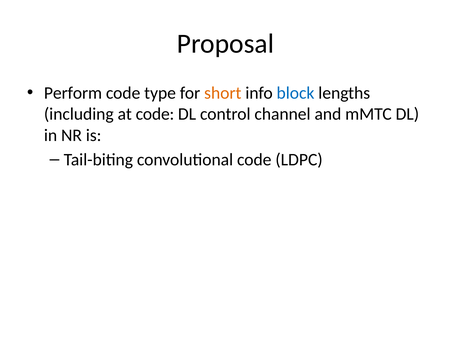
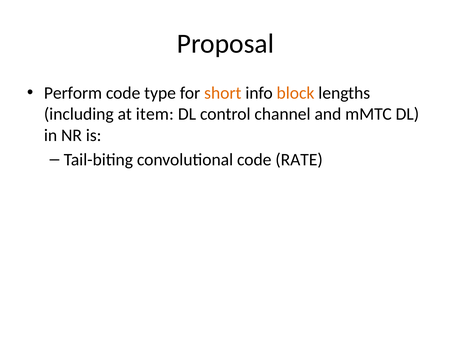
block colour: blue -> orange (295, 93)
at code: code -> item (155, 114)
LDPC: LDPC -> RATE (299, 159)
